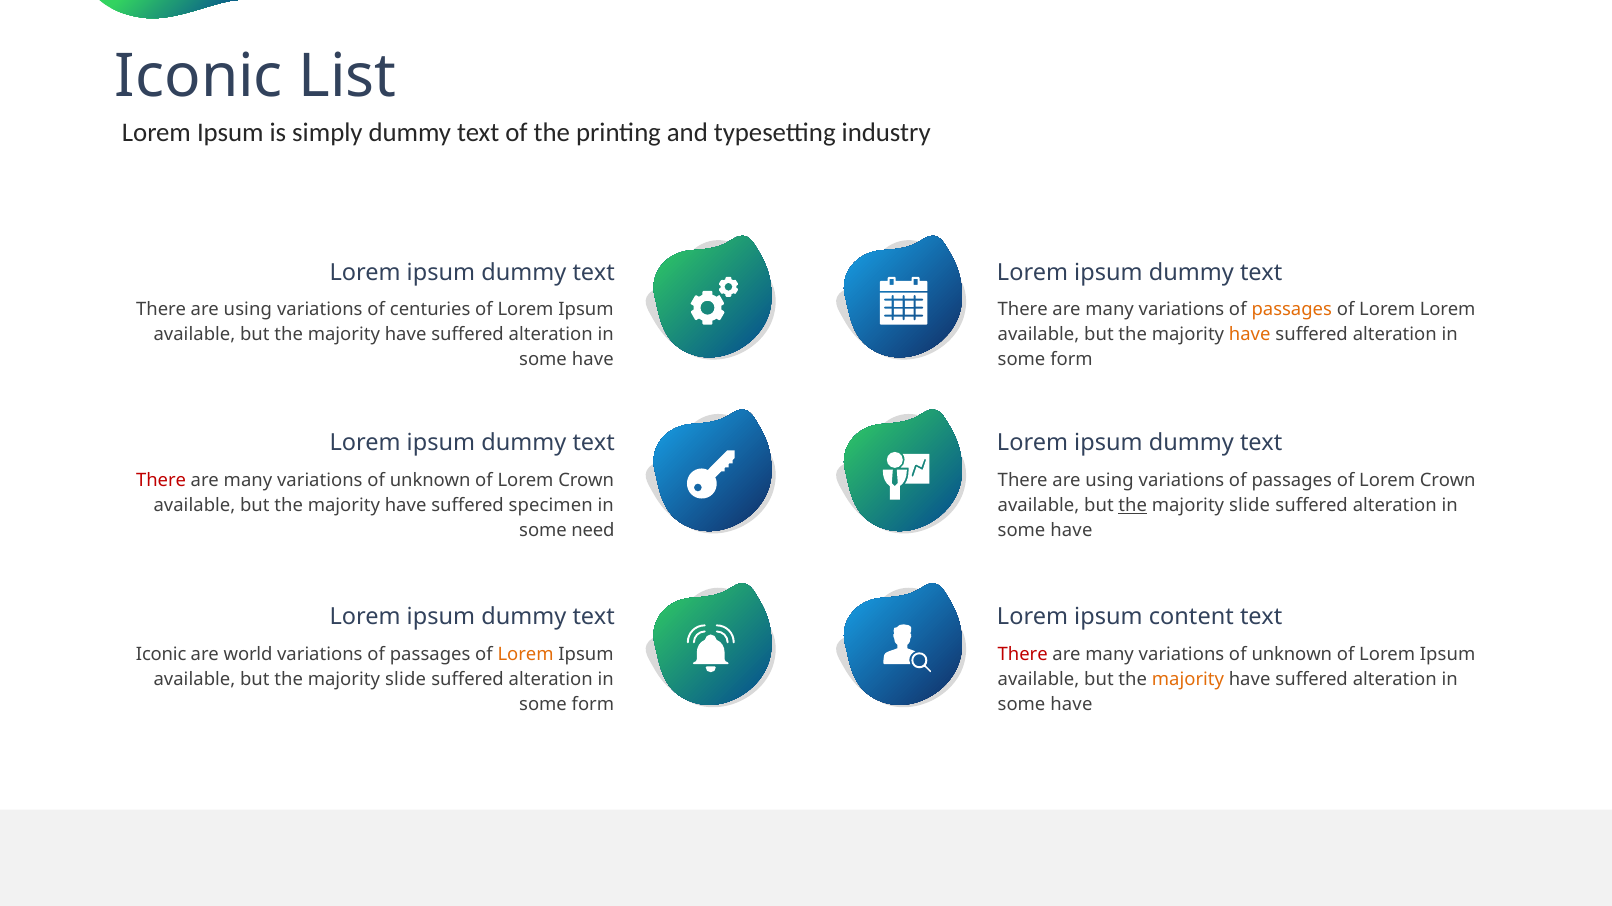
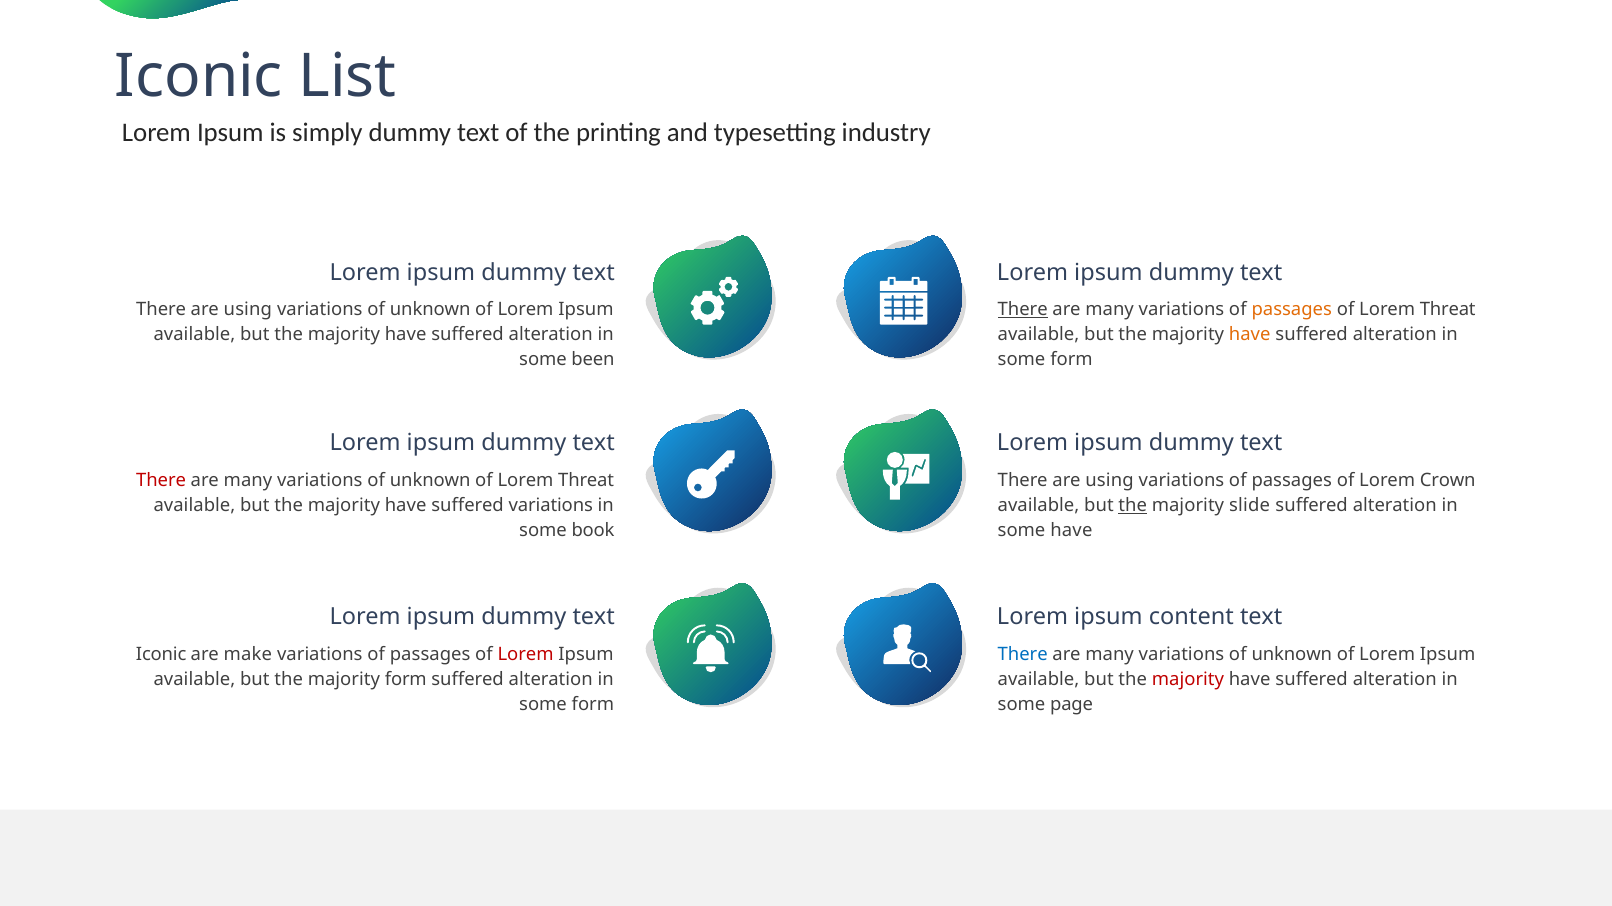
centuries: centuries -> unknown (430, 310)
There underline: none -> present (1023, 310)
Lorem: Lorem -> Threat (1448, 310)
have: have -> been (593, 360)
Crown: Crown -> Threat (586, 481)
suffered specimen: specimen -> variations (551, 506)
need: need -> book (593, 531)
world: world -> make (248, 655)
Lorem colour: orange -> red (526, 655)
There colour: red -> blue (1023, 655)
slide: slide -> form (406, 680)
majority colour: orange -> red (1188, 680)
have: have -> page (1072, 705)
